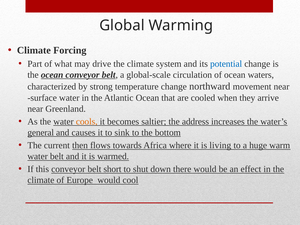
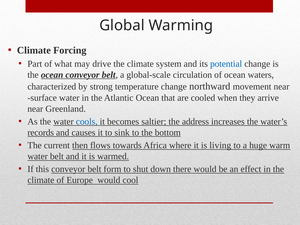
cools colour: orange -> blue (87, 122)
general: general -> records (41, 133)
short: short -> form (112, 169)
